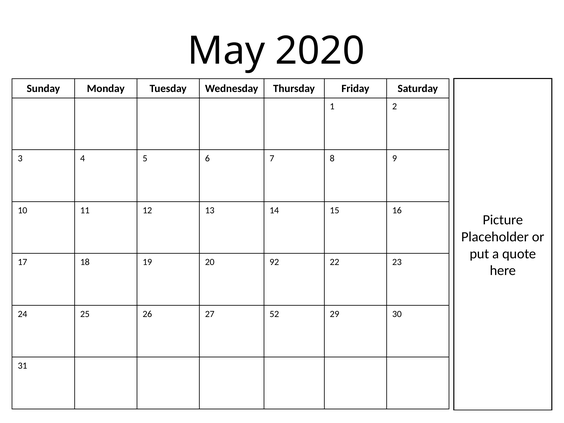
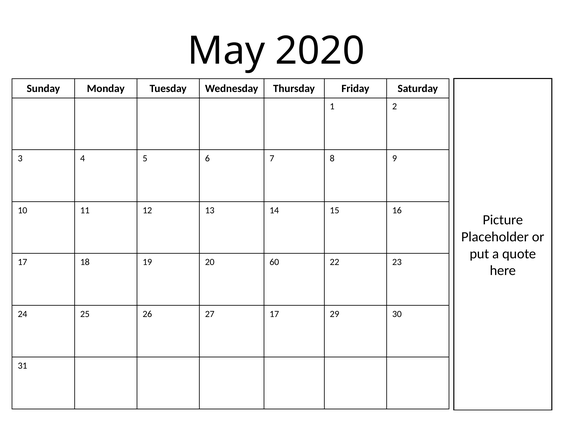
92: 92 -> 60 (274, 262)
27 52: 52 -> 17 (274, 314)
